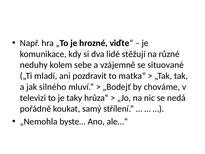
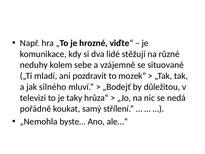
matka“: matka“ -> mozek“ (132, 76)
chováme: chováme -> důležitou (162, 87)
